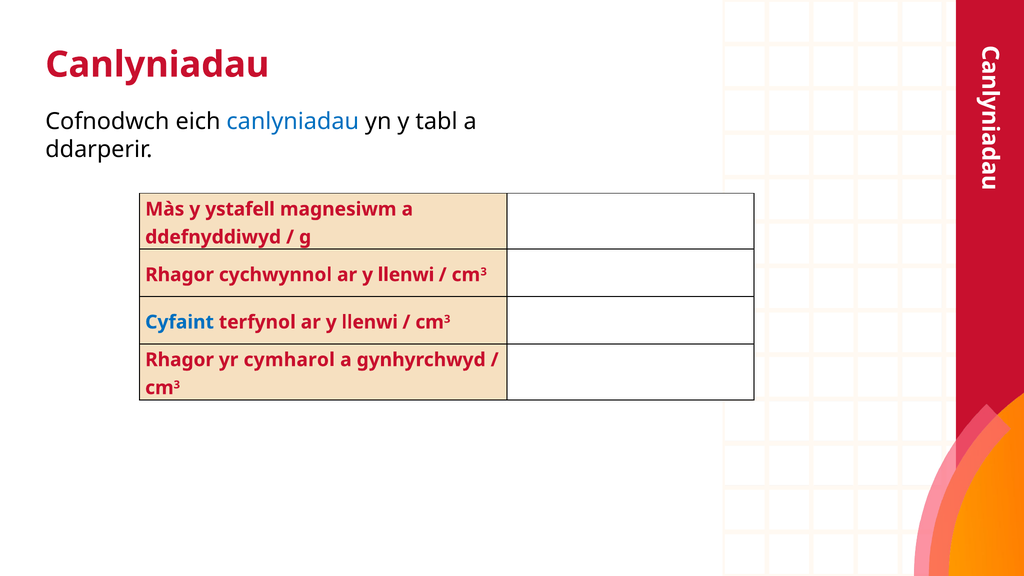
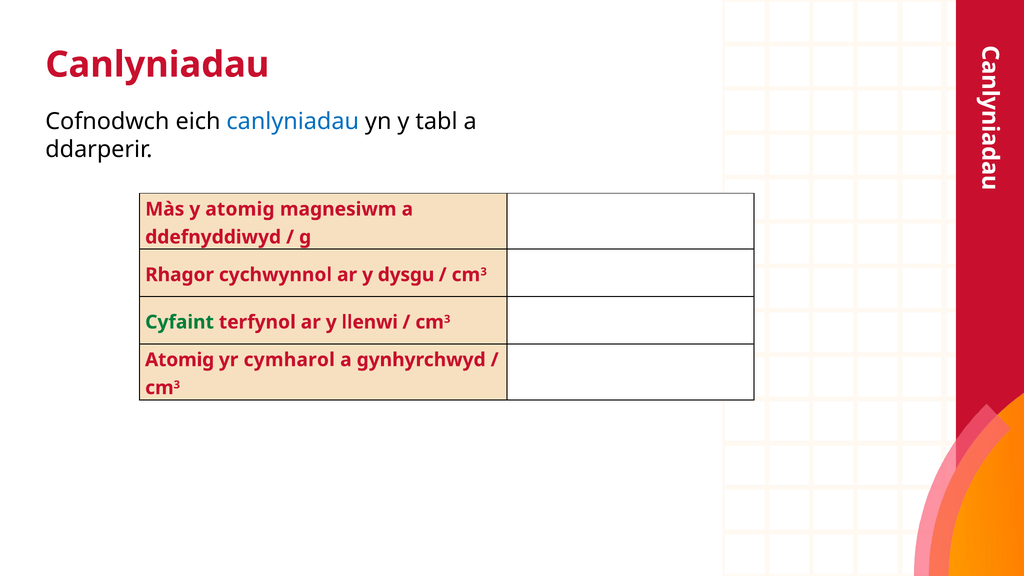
y ystafell: ystafell -> atomig (240, 209)
cychwynnol ar y llenwi: llenwi -> dysgu (406, 275)
Cyfaint colour: blue -> green (180, 322)
Rhagor: Rhagor -> Atomig (180, 360)
